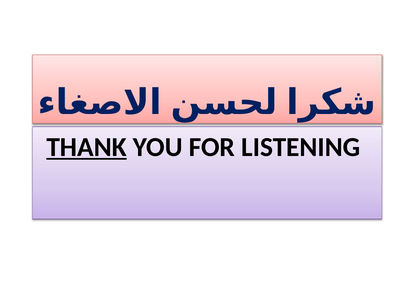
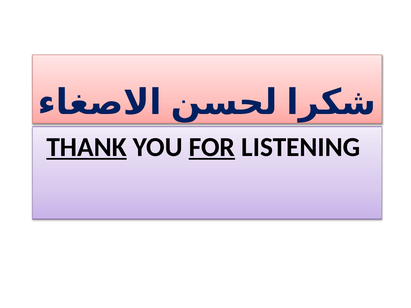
FOR underline: none -> present (212, 147)
